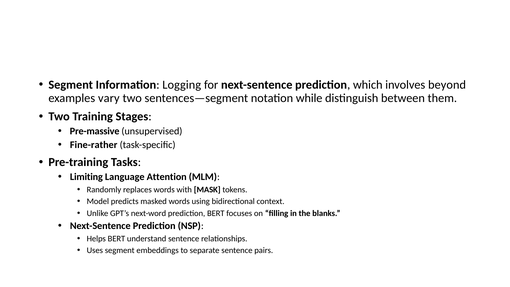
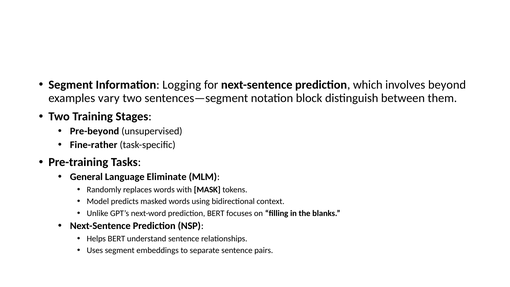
while: while -> block (309, 98)
Pre-massive: Pre-massive -> Pre-beyond (95, 131)
Limiting: Limiting -> General (86, 177)
Attention: Attention -> Eliminate (167, 177)
